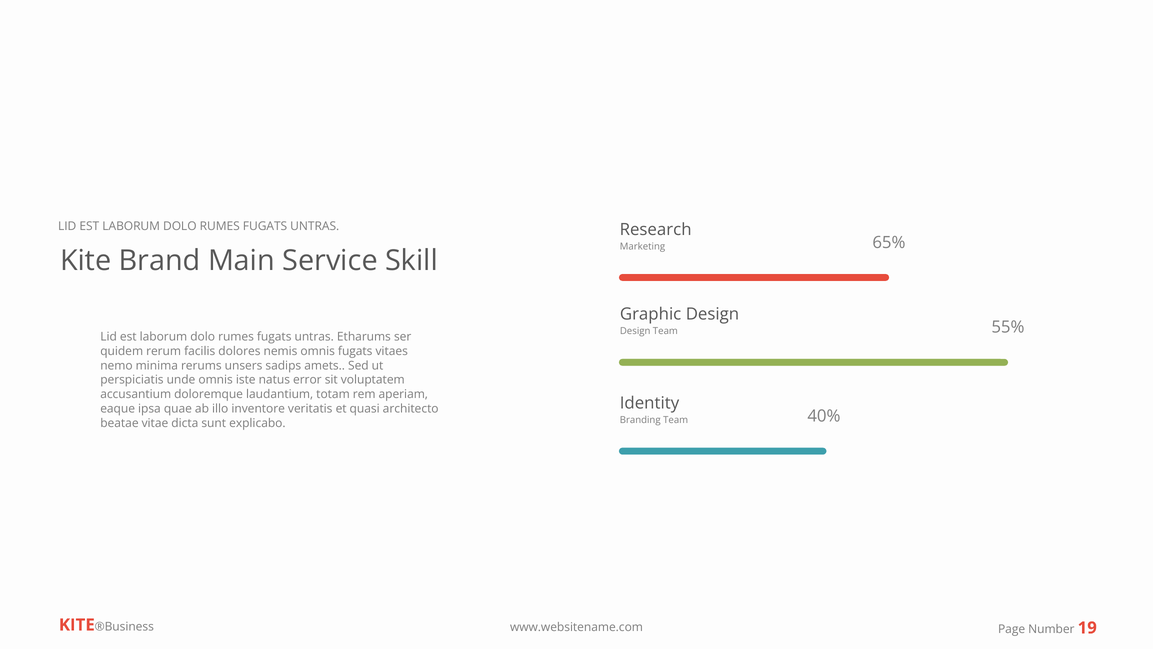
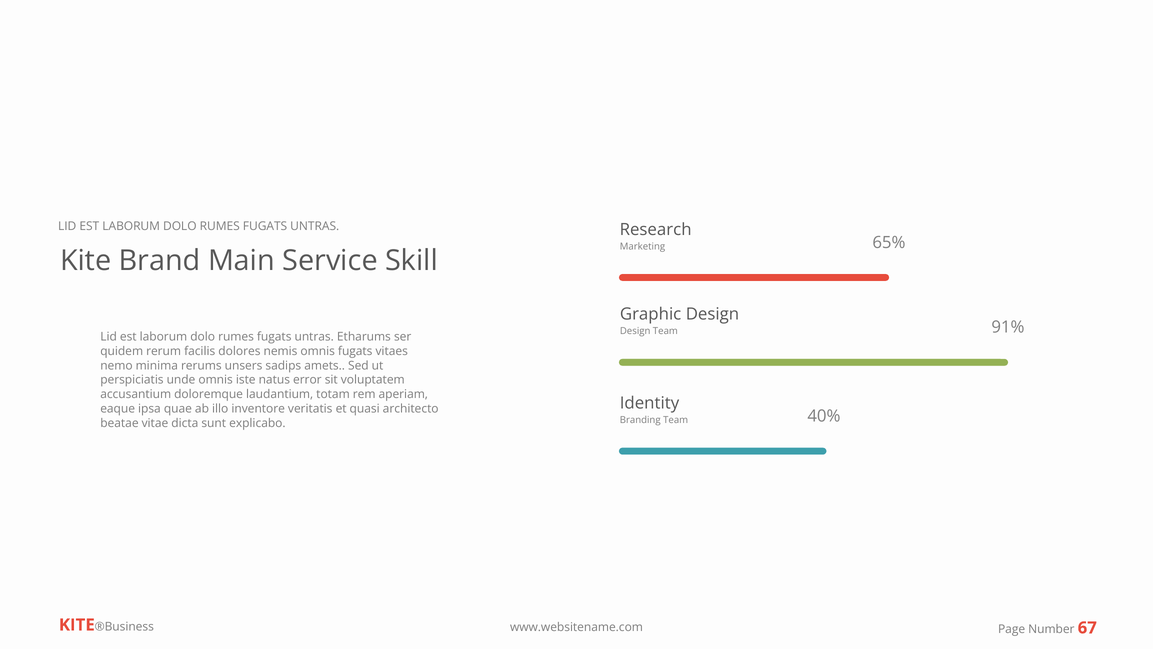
55%: 55% -> 91% (1008, 327)
19: 19 -> 67 (1087, 627)
